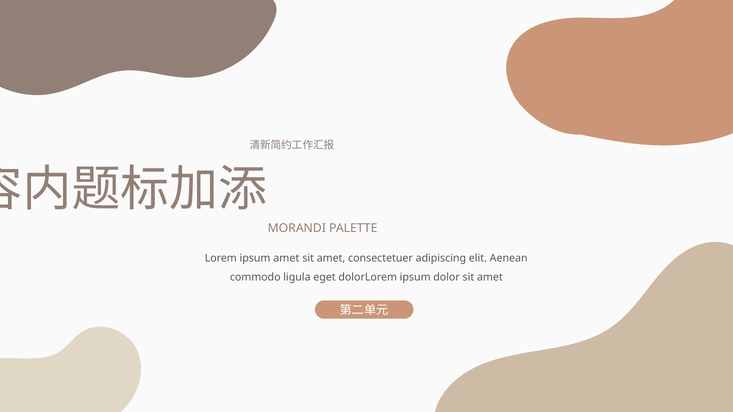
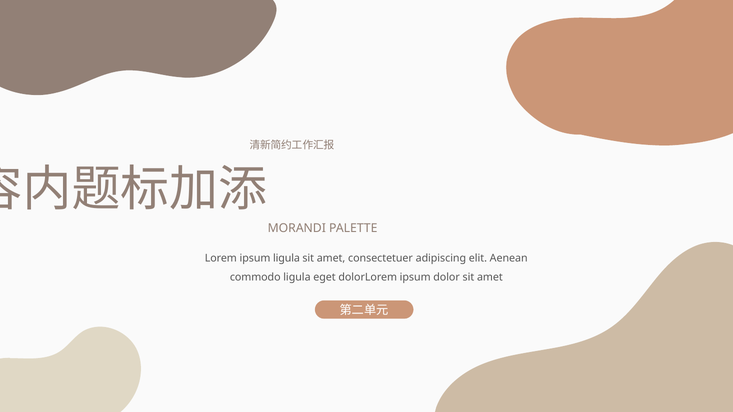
ipsum amet: amet -> ligula (286, 258)
